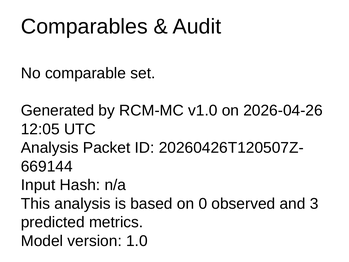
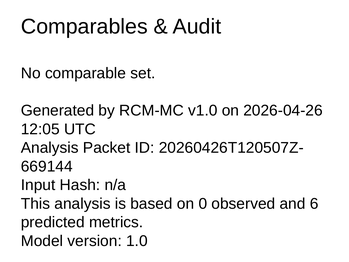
3: 3 -> 6 (314, 204)
